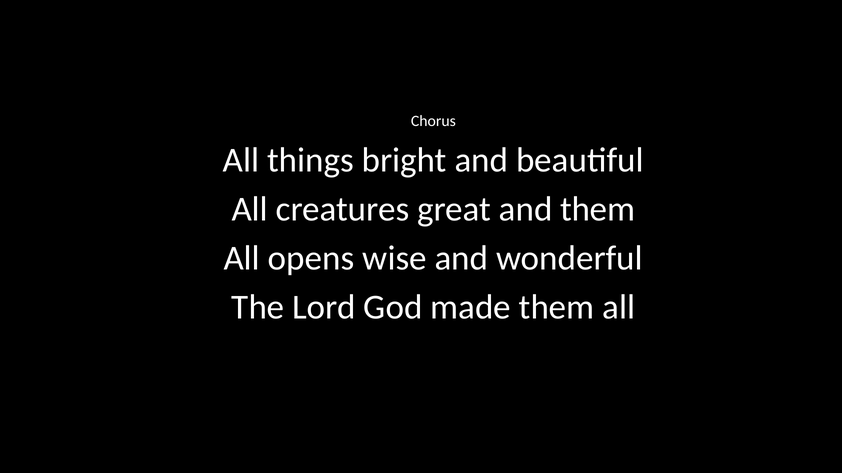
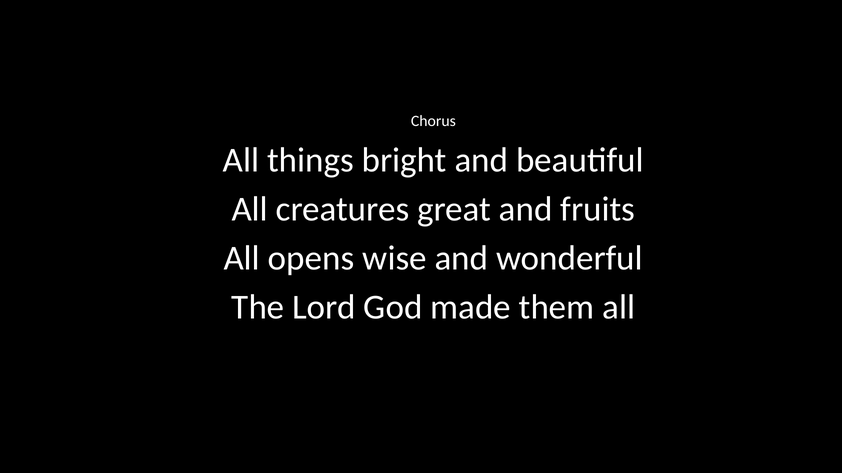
and them: them -> fruits (598, 209)
